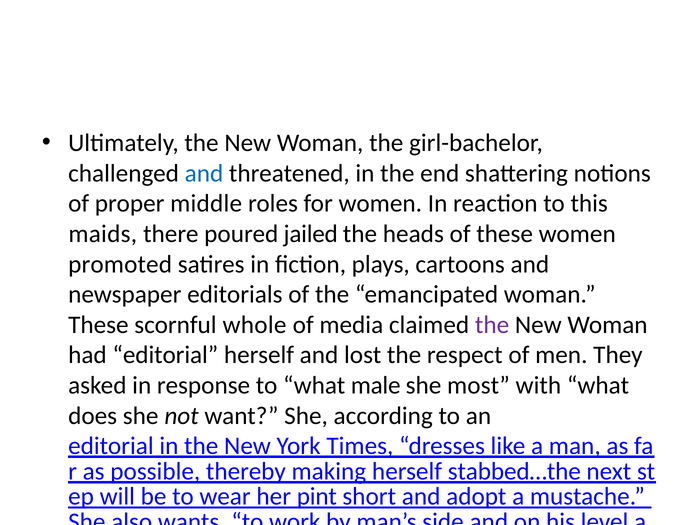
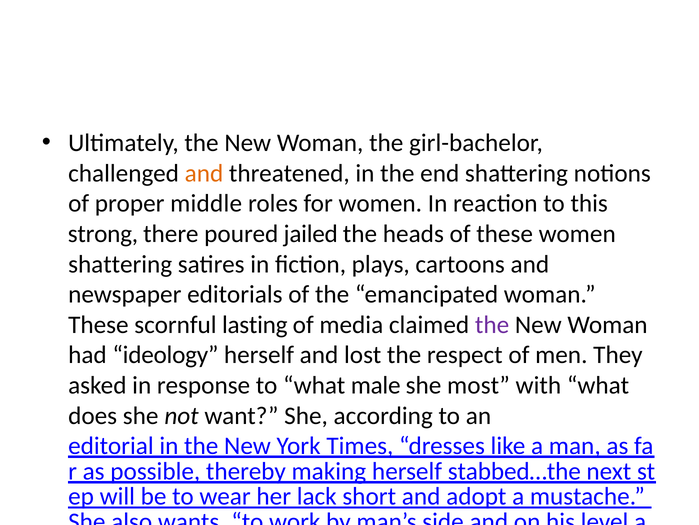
and colour: blue -> orange (204, 173)
maids: maids -> strong (103, 234)
promoted: promoted -> shattering (120, 264)
whole: whole -> lasting (255, 324)
had editorial: editorial -> ideology (165, 355)
pint: pint -> lack (317, 496)
